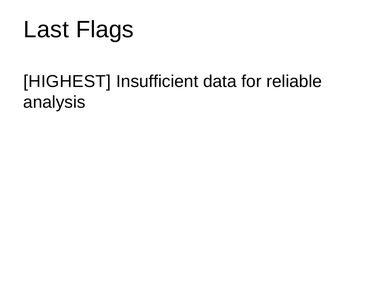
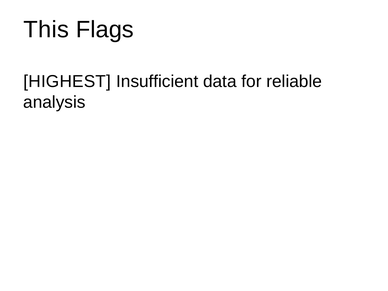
Last: Last -> This (46, 29)
